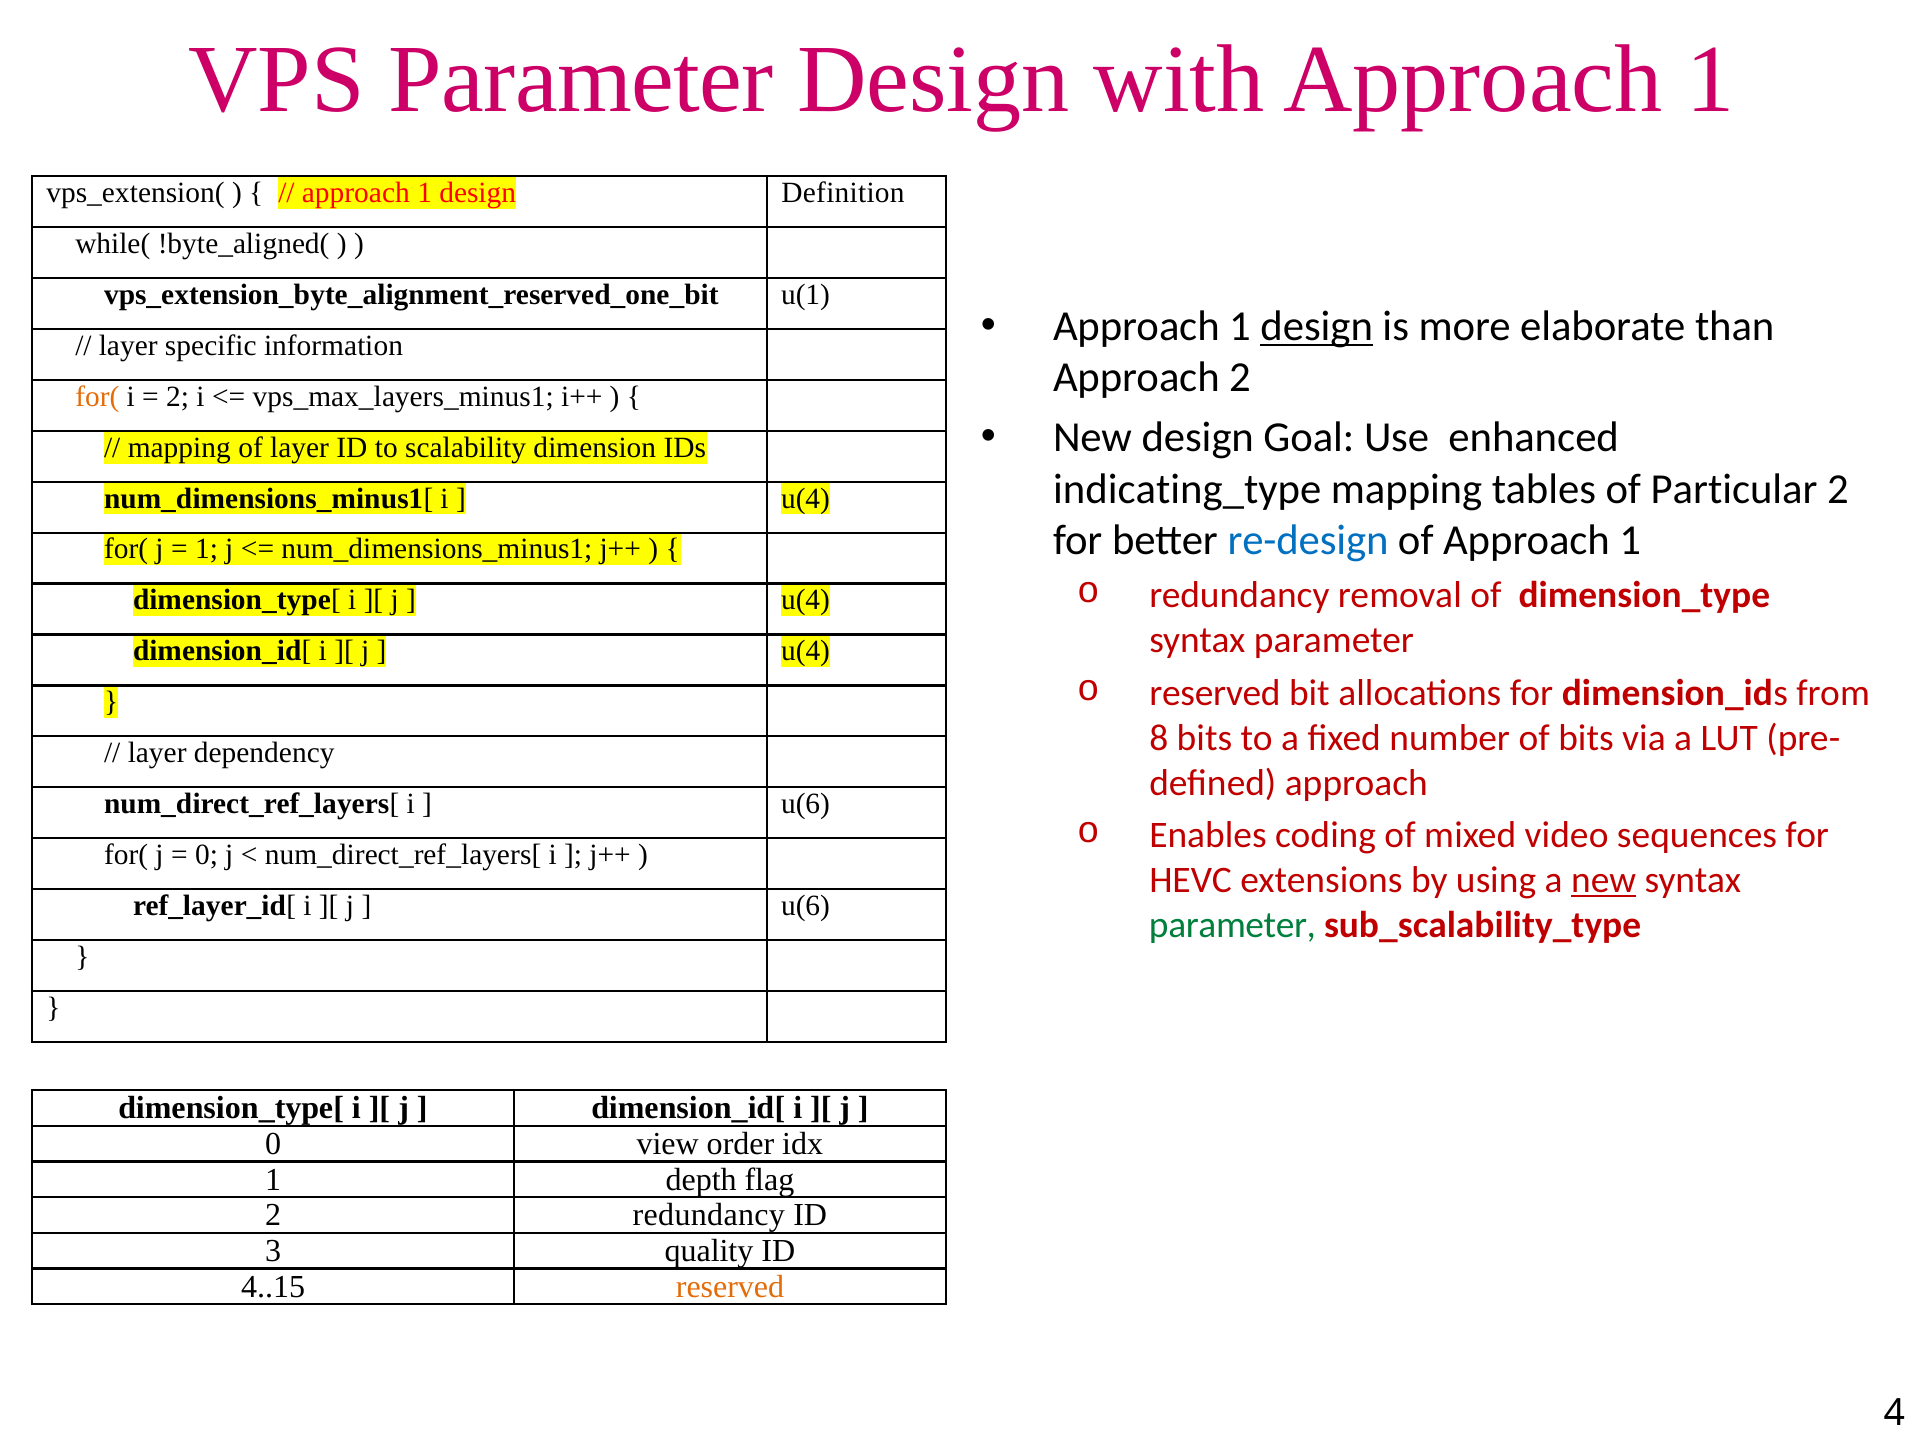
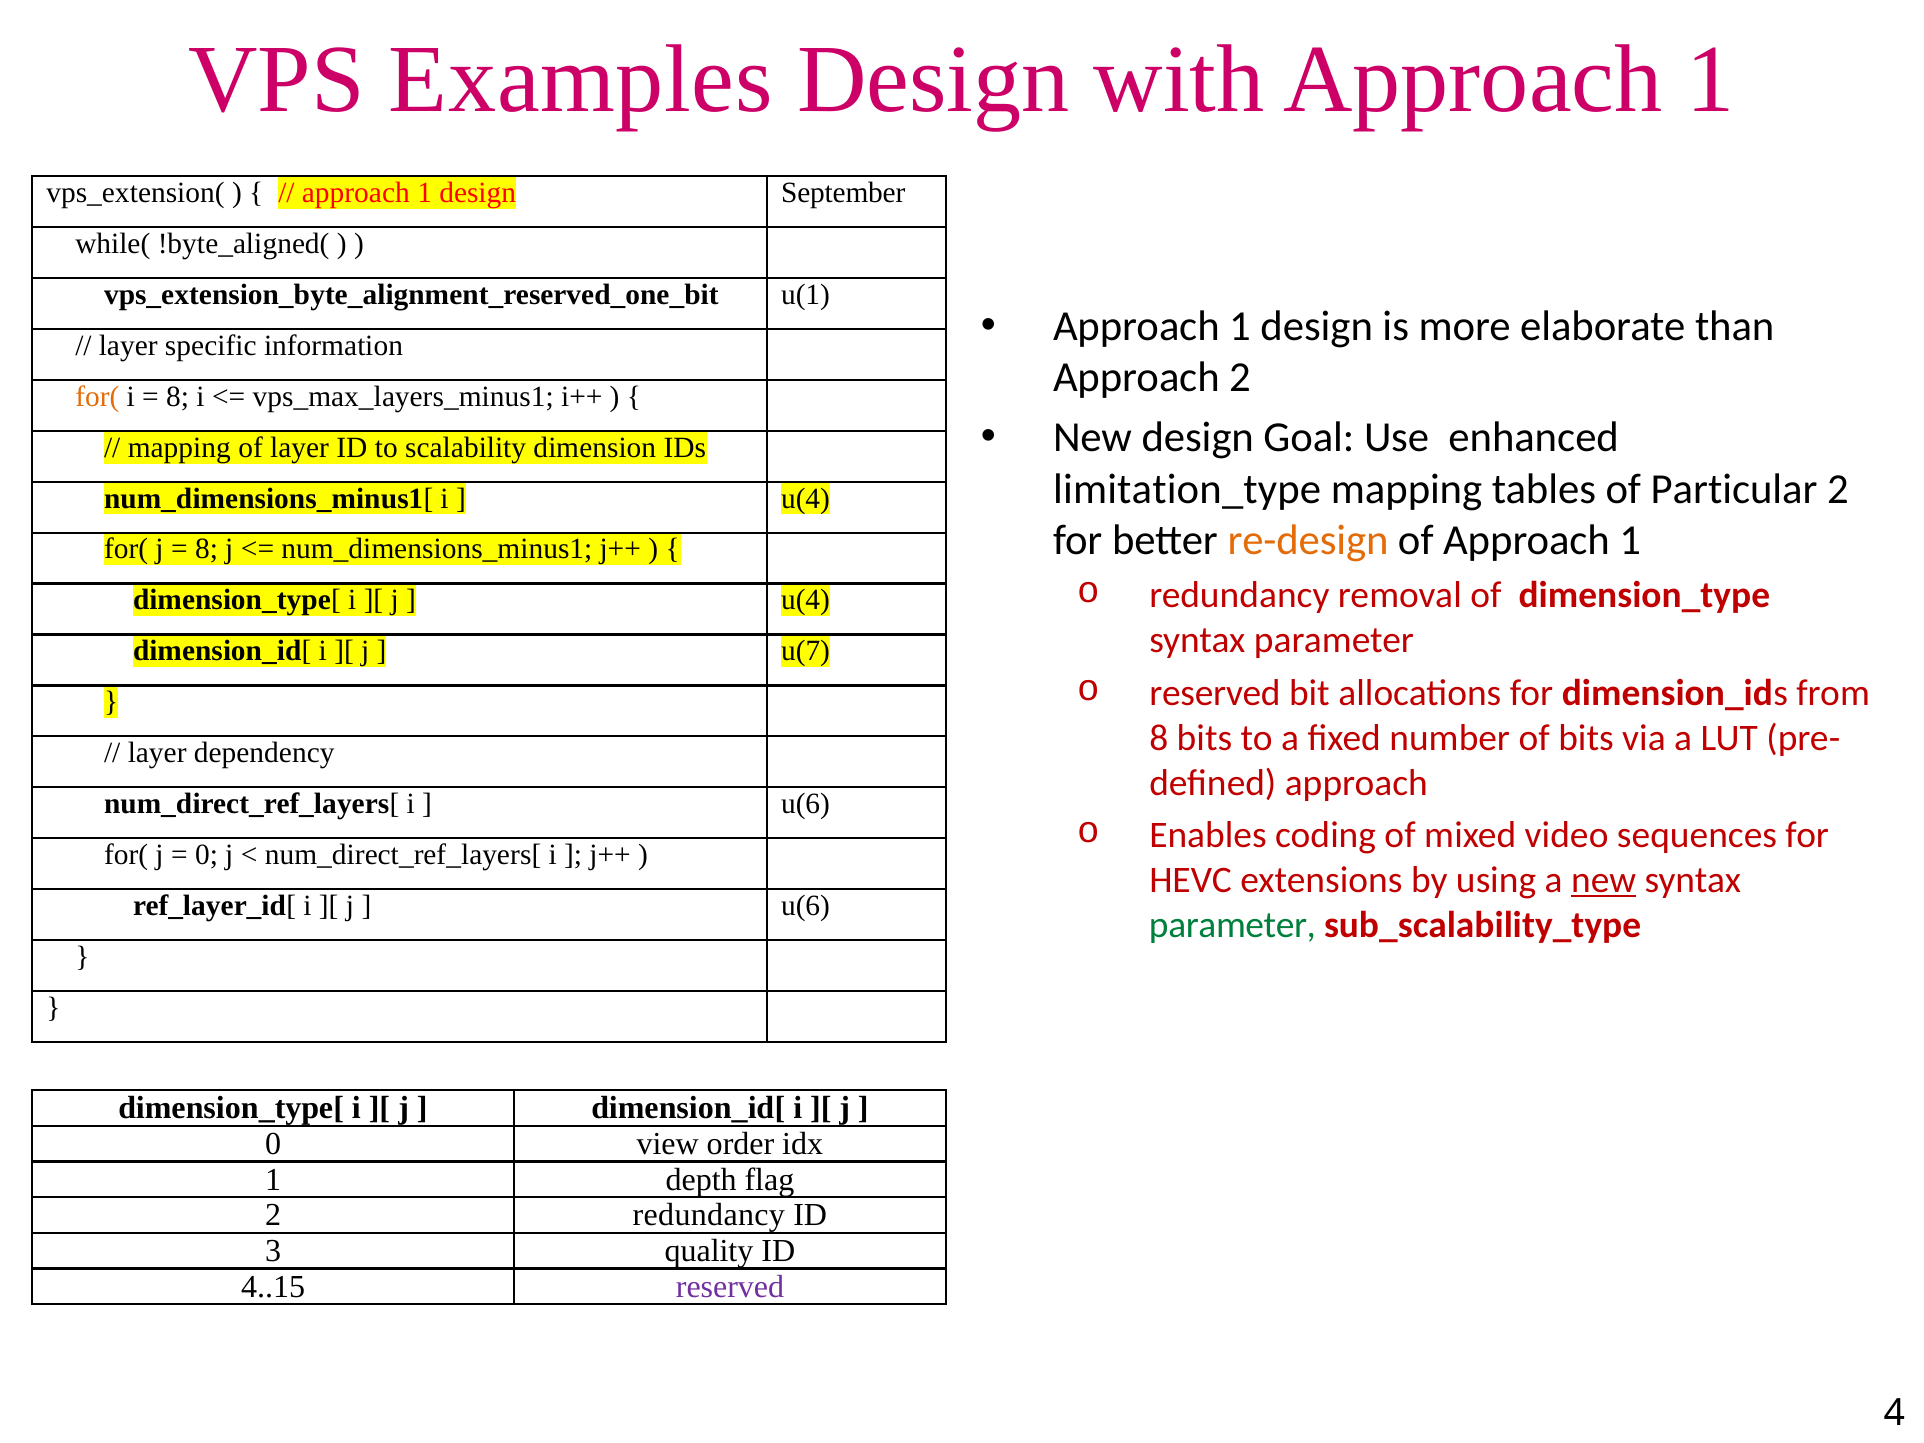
VPS Parameter: Parameter -> Examples (581, 80)
Definition: Definition -> September (843, 193)
design underline: present -> none (1317, 327)
2: 2 -> 8 (178, 397)
indicating_type: indicating_type -> limitation_type (1187, 489)
re-design colour: blue -> orange (1308, 540)
1: 1 -> 8 (206, 549)
u(4: u(4 -> u(7 (806, 651)
reserved colour: orange -> purple (730, 1287)
